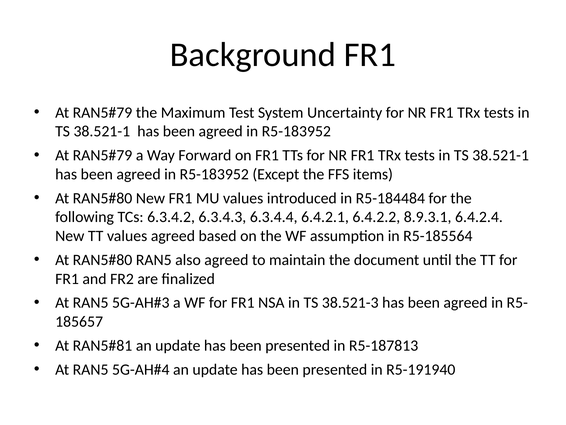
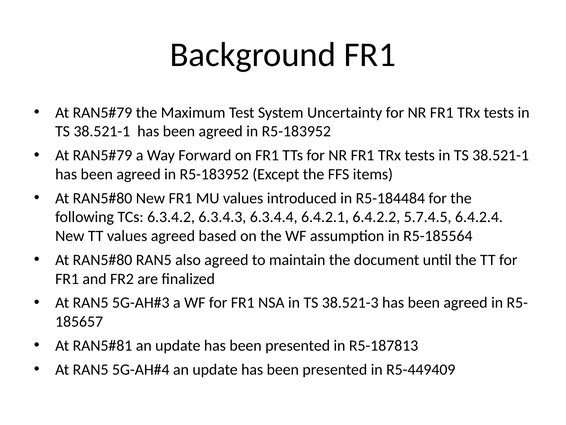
8.9.3.1: 8.9.3.1 -> 5.7.4.5 (428, 217)
R5-191940: R5-191940 -> R5-449409 (421, 369)
